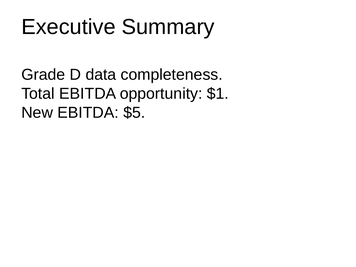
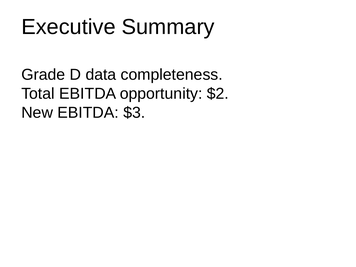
$1: $1 -> $2 (218, 94)
$5: $5 -> $3 (134, 113)
